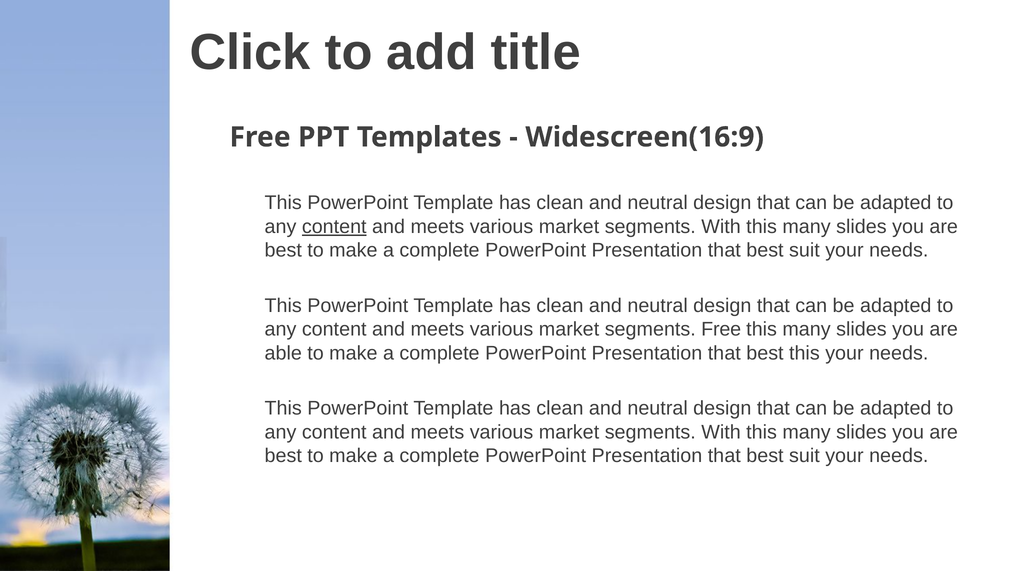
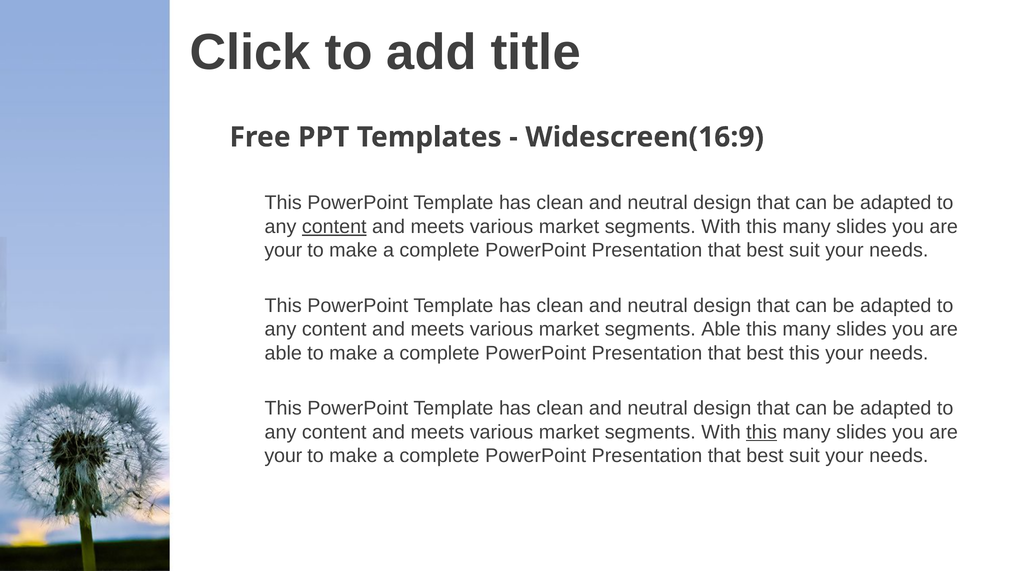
best: best -> your (283, 250)
segments Free: Free -> Able (721, 329)
this underline: none -> present (762, 432)
best: best -> your (283, 455)
